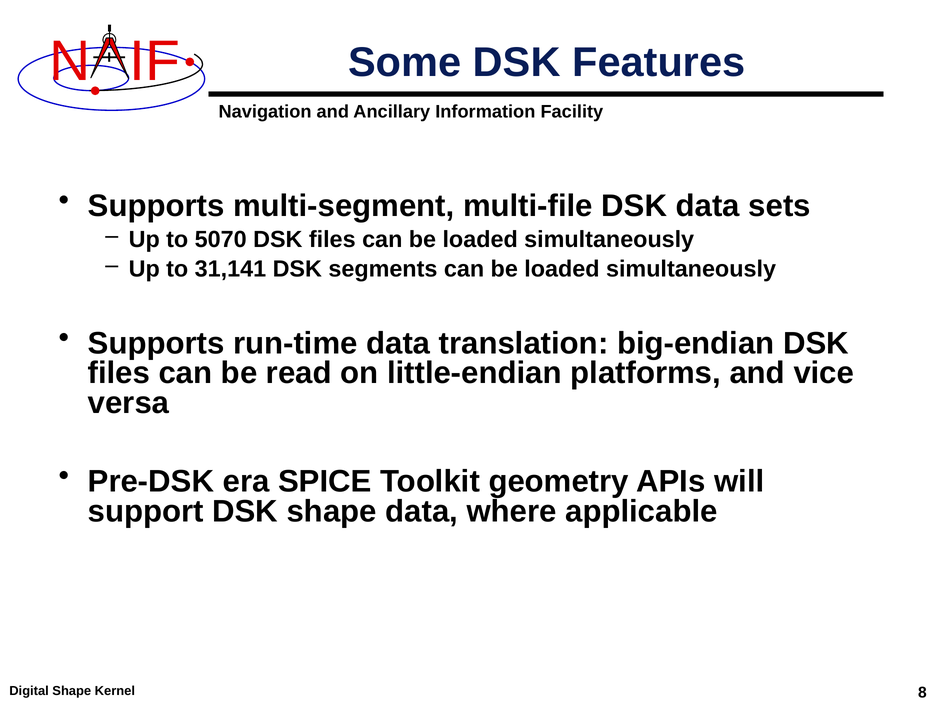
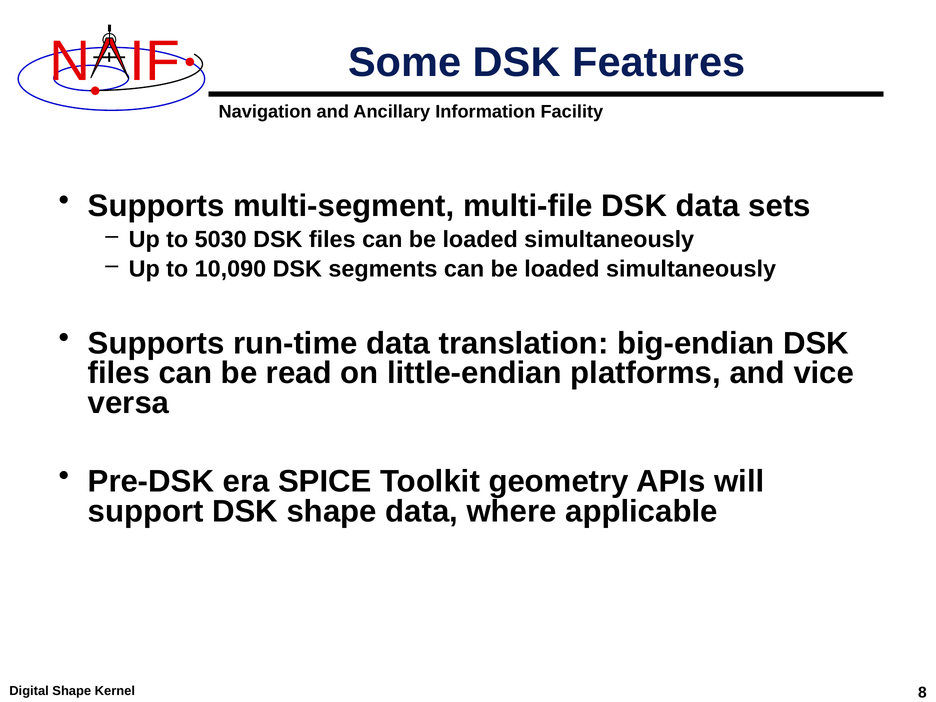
5070: 5070 -> 5030 (221, 240)
31,141: 31,141 -> 10,090 (230, 269)
